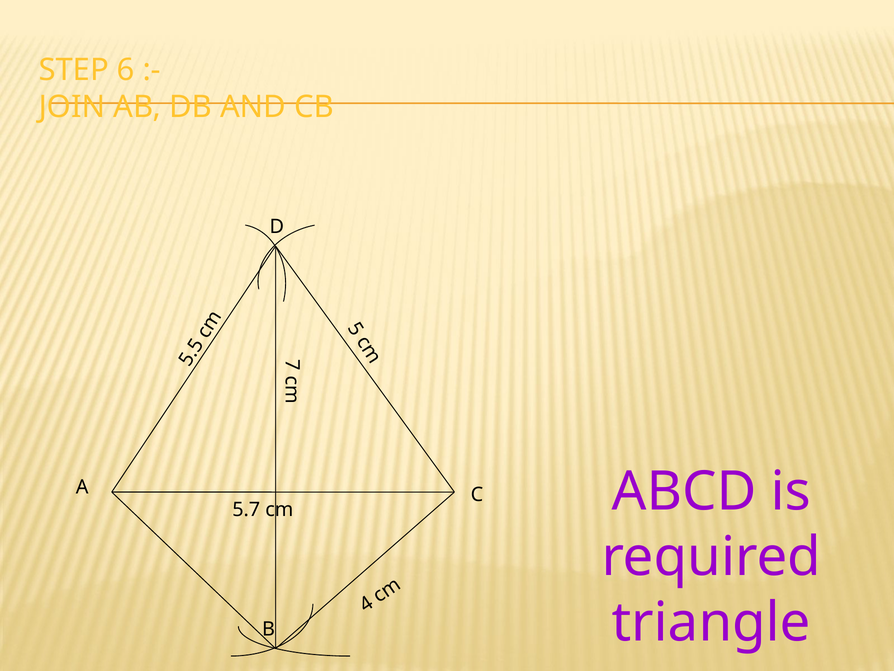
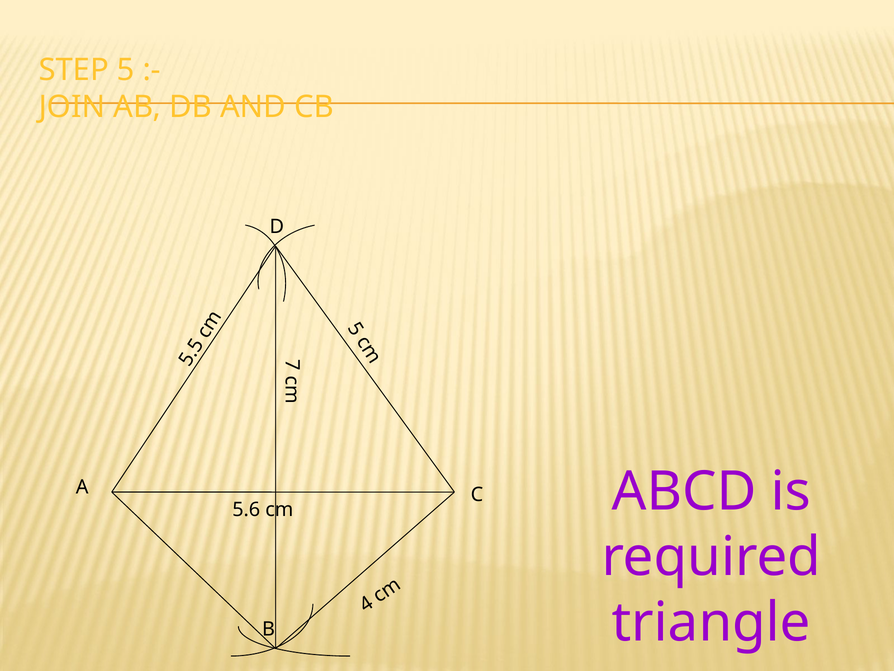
STEP 6: 6 -> 5 (126, 70)
5.7: 5.7 -> 5.6 (246, 509)
